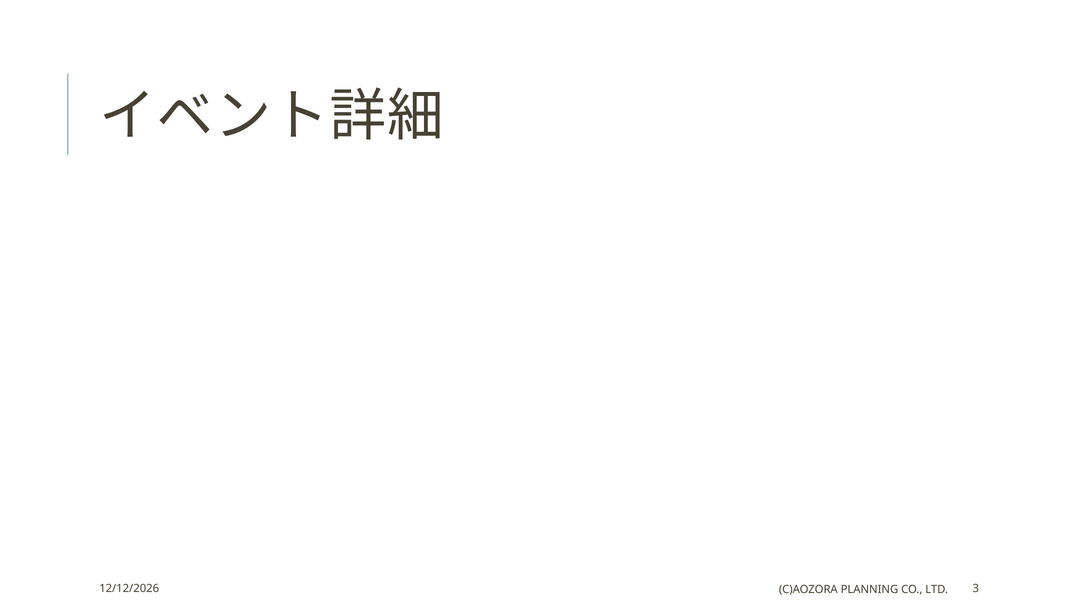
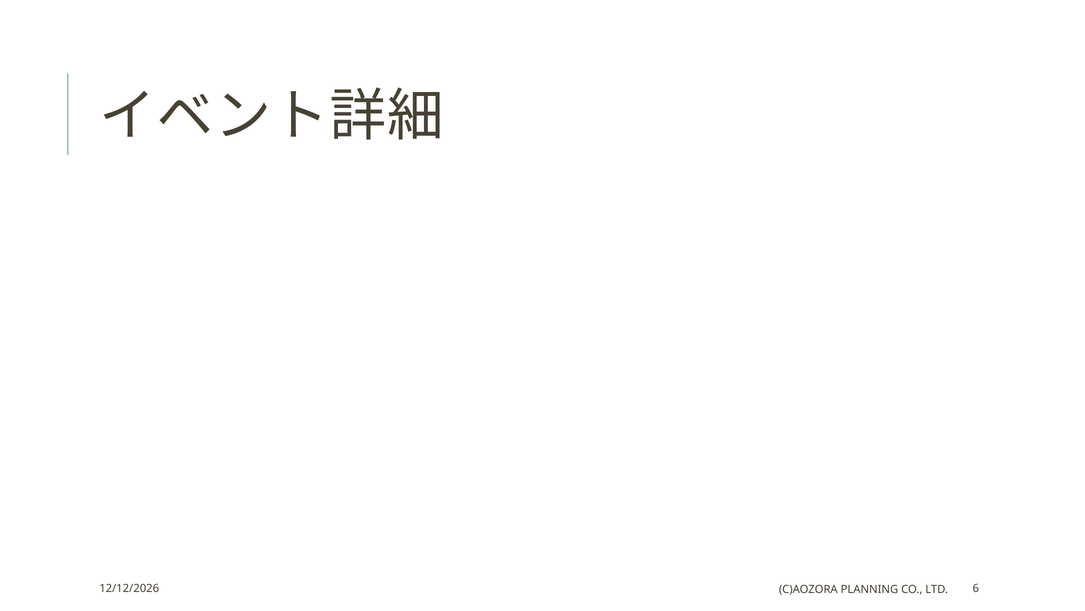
3: 3 -> 6 (976, 588)
